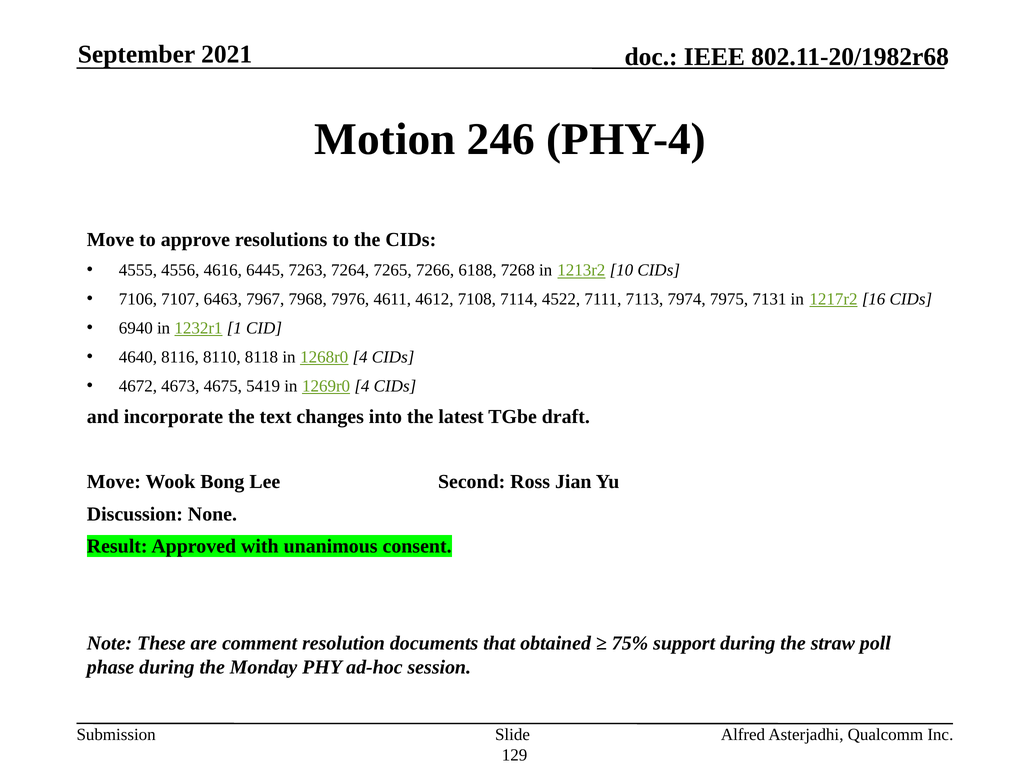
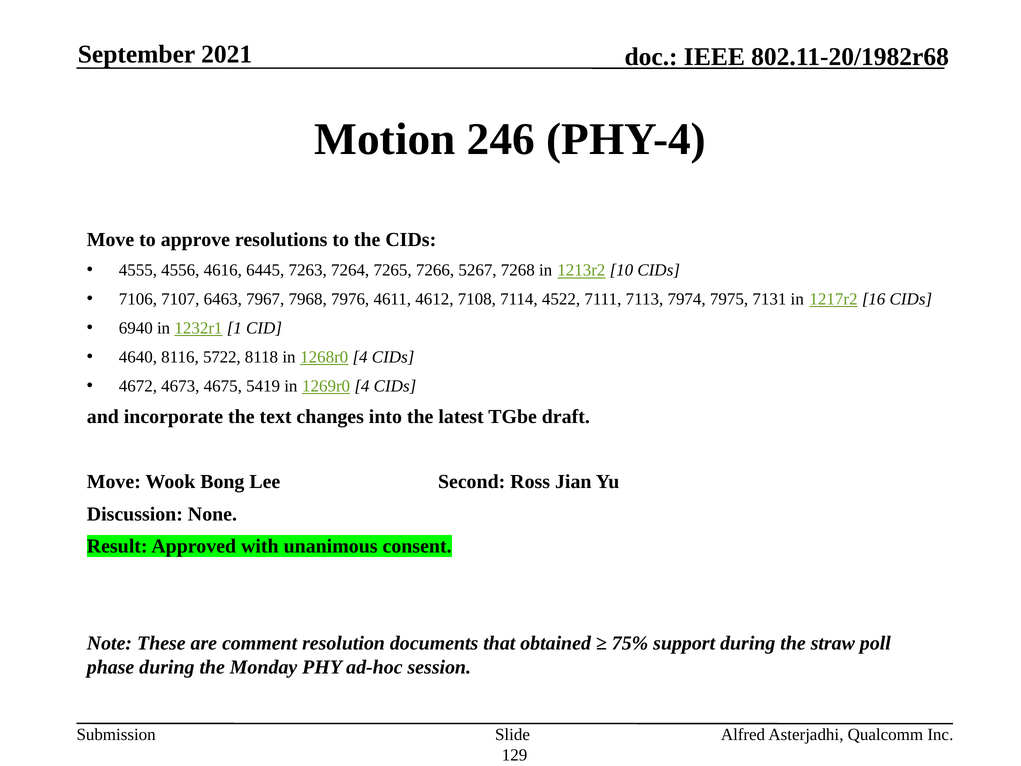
6188: 6188 -> 5267 (478, 270)
8110: 8110 -> 5722 (222, 357)
